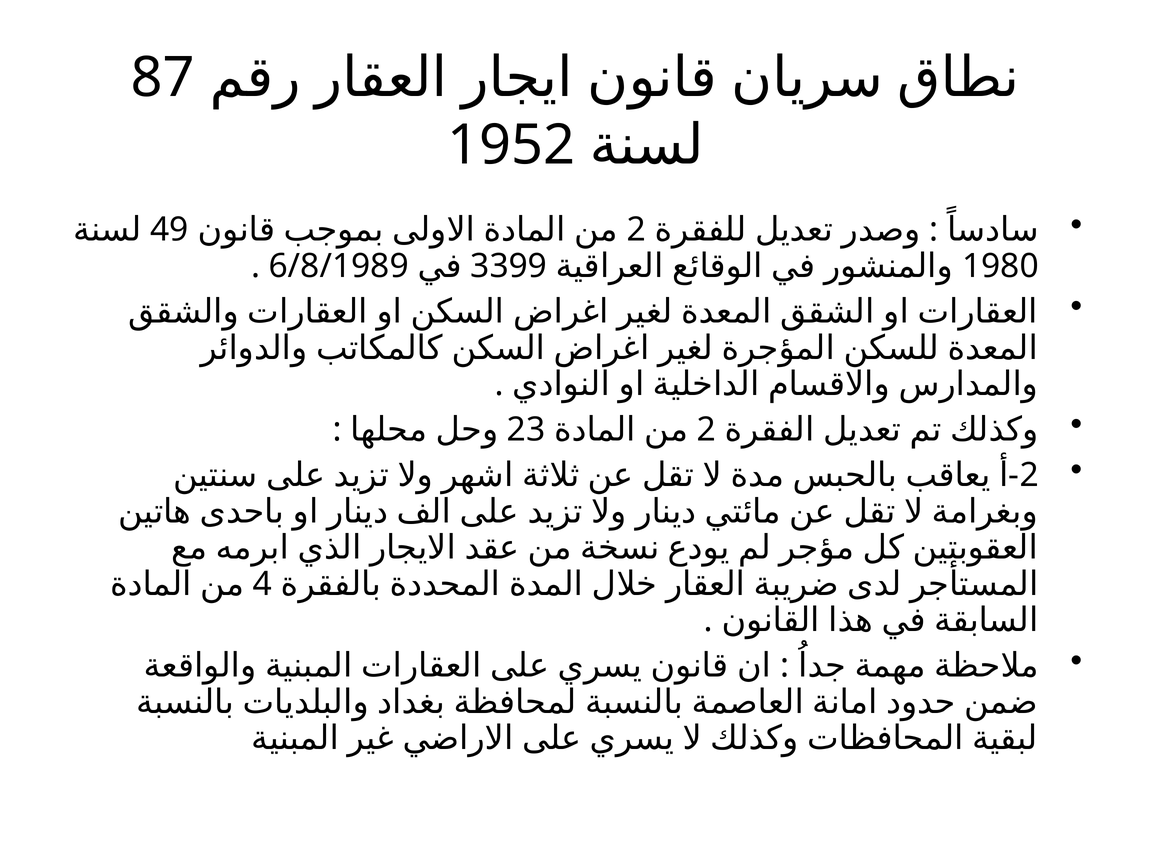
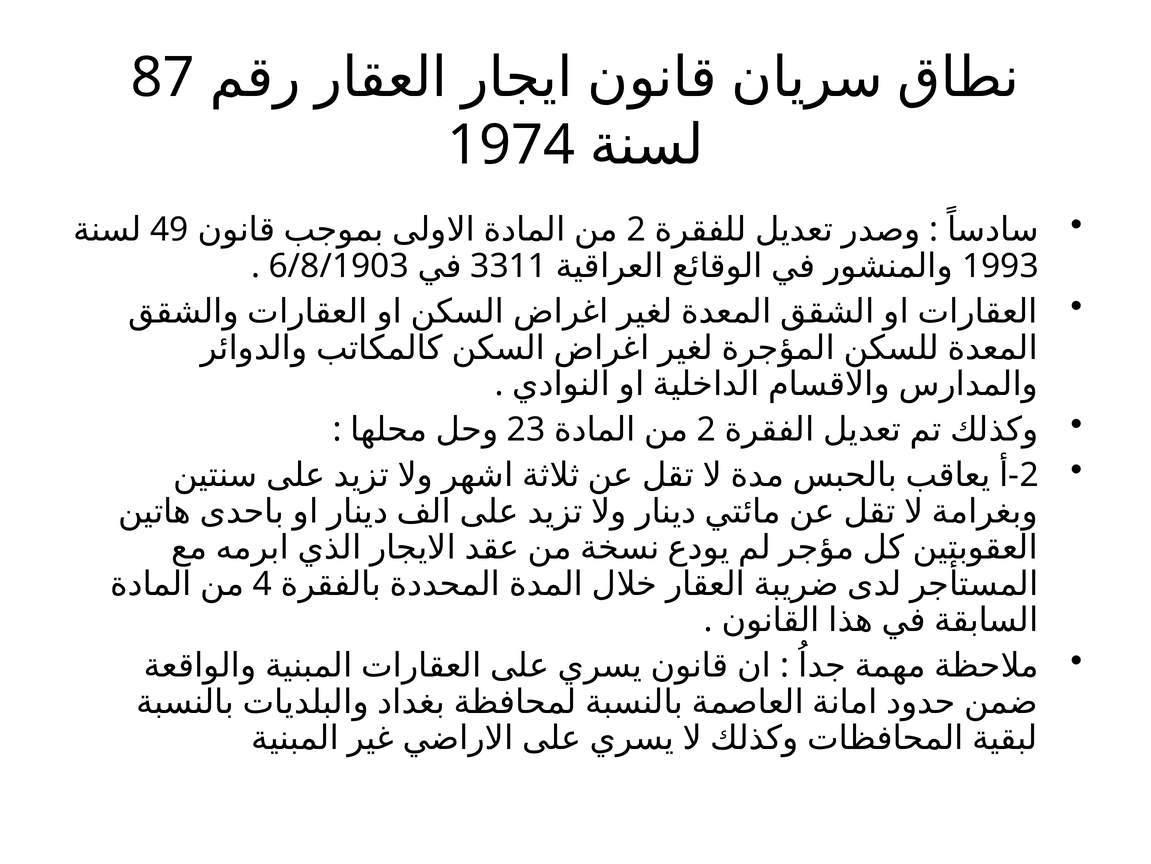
1952: 1952 -> 1974 (511, 145)
6/8/1989: 6/8/1989 -> 6/8/1903 (339, 266)
3399: 3399 -> 3311 (509, 266)
1980: 1980 -> 1993 (1000, 266)
